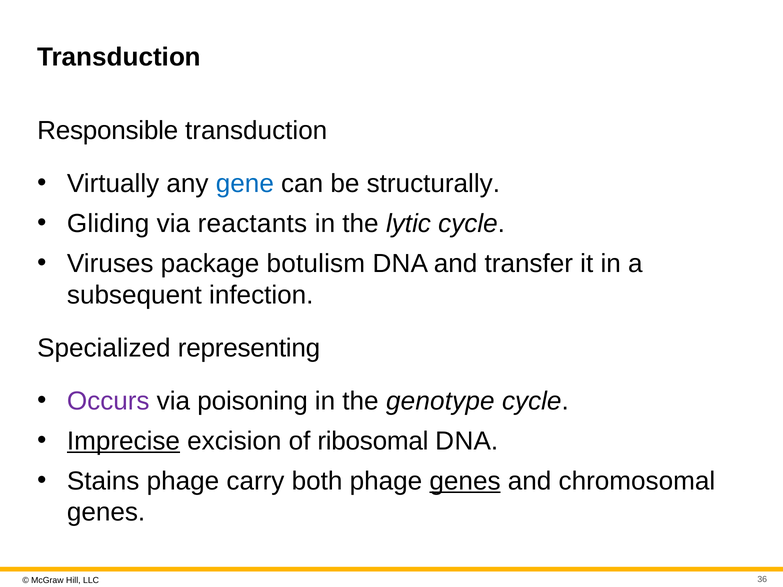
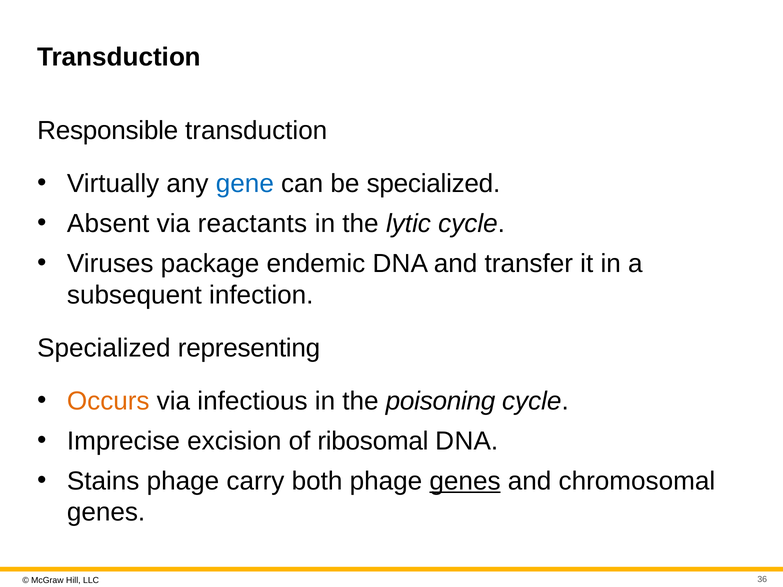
be structurally: structurally -> specialized (433, 184)
Gliding: Gliding -> Absent (108, 224)
botulism: botulism -> endemic (316, 264)
Occurs colour: purple -> orange (108, 401)
poisoning: poisoning -> infectious (253, 401)
genotype: genotype -> poisoning (441, 401)
Imprecise underline: present -> none (123, 441)
